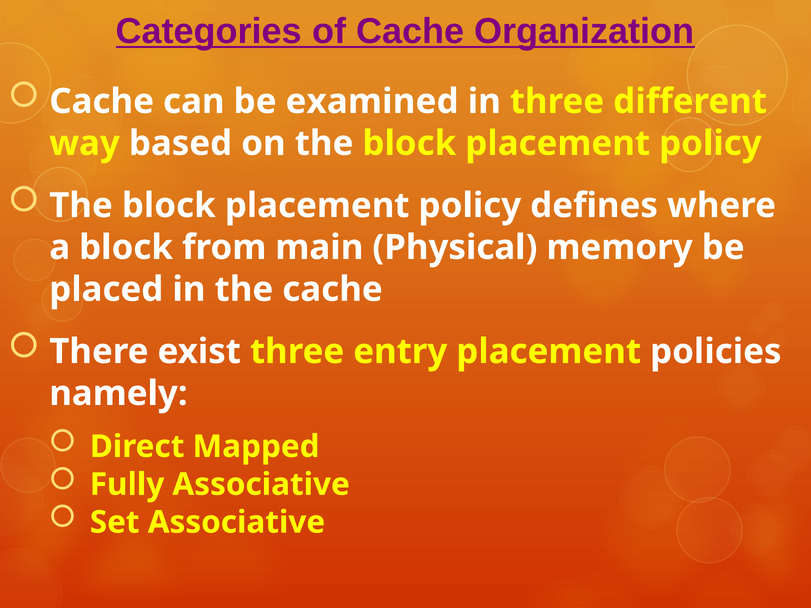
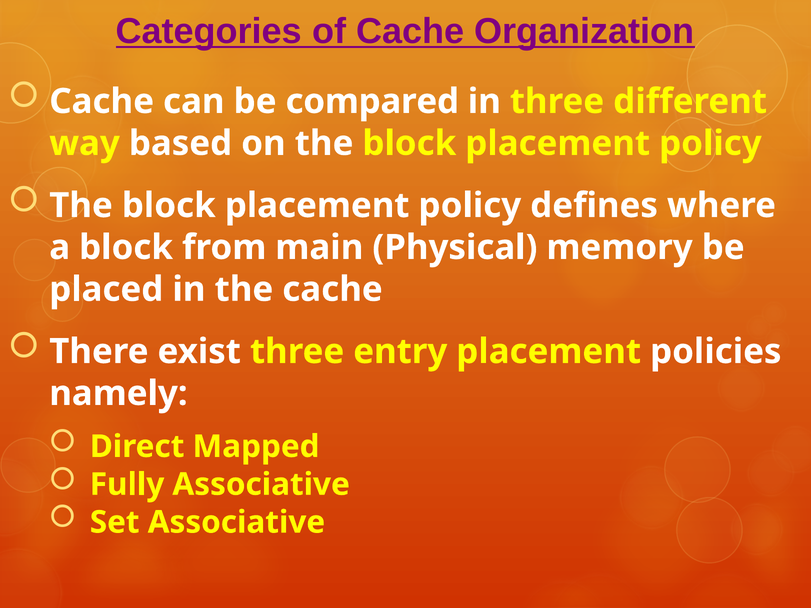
examined: examined -> compared (372, 102)
